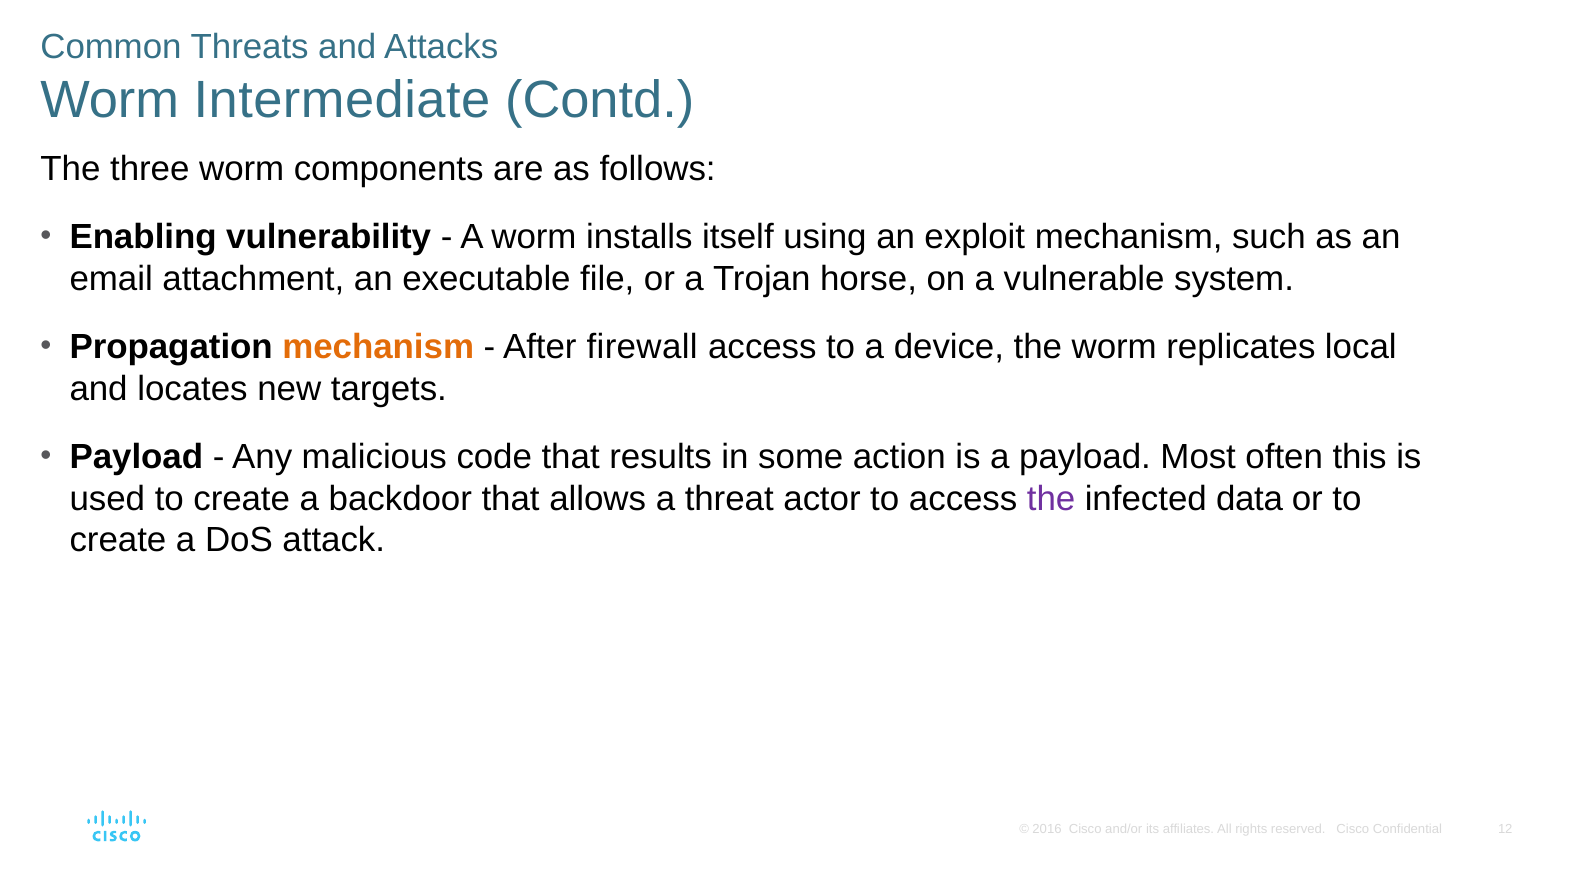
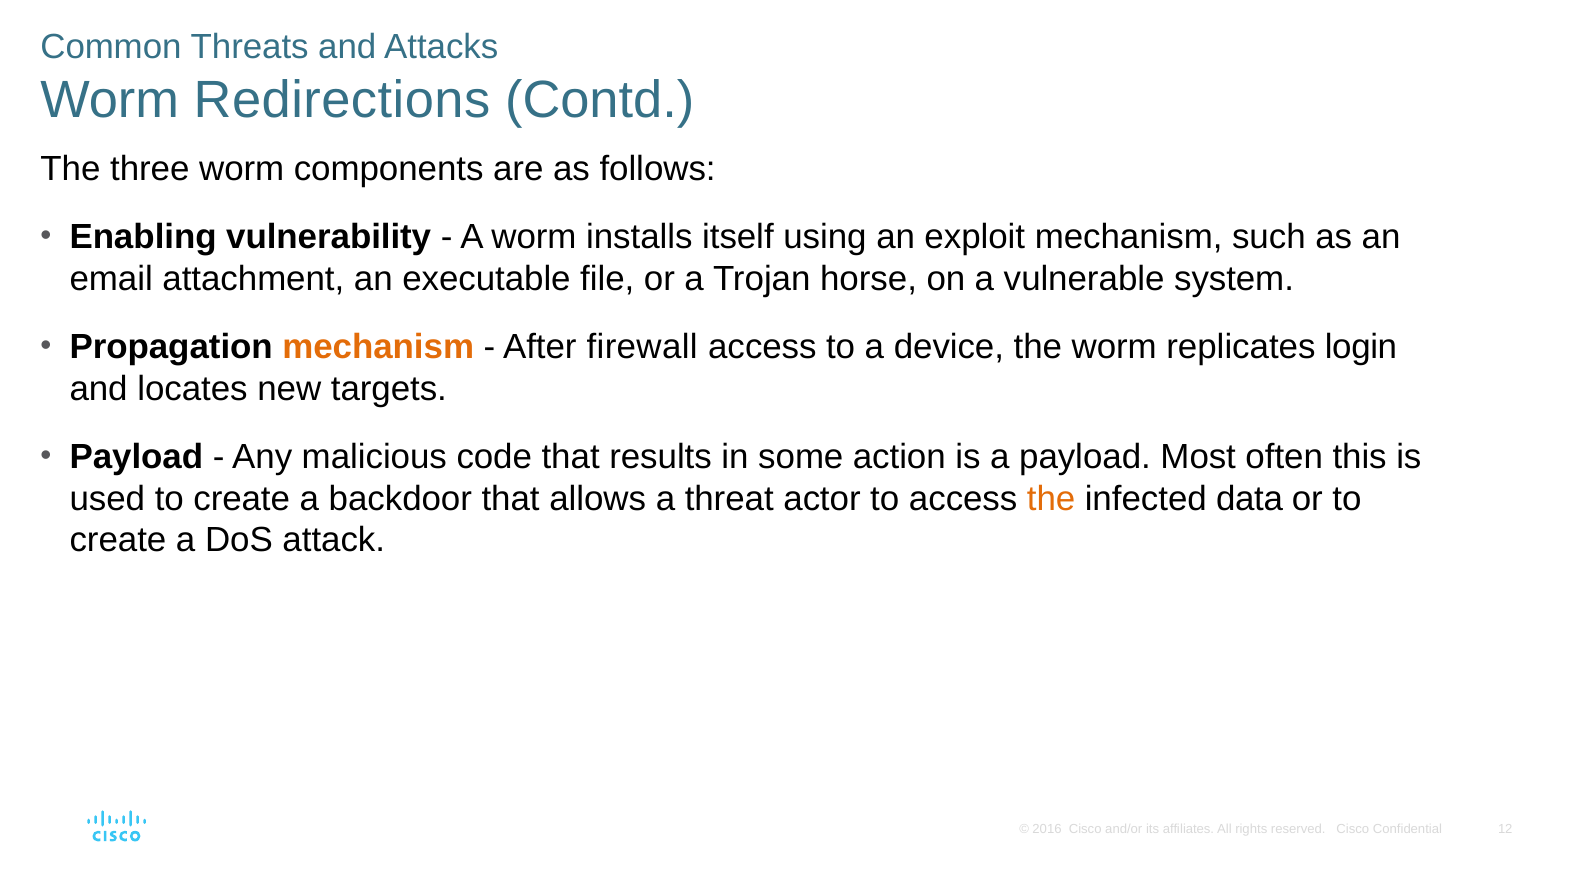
Intermediate: Intermediate -> Redirections (342, 101)
local: local -> login (1361, 347)
the colour: purple -> orange (1051, 499)
